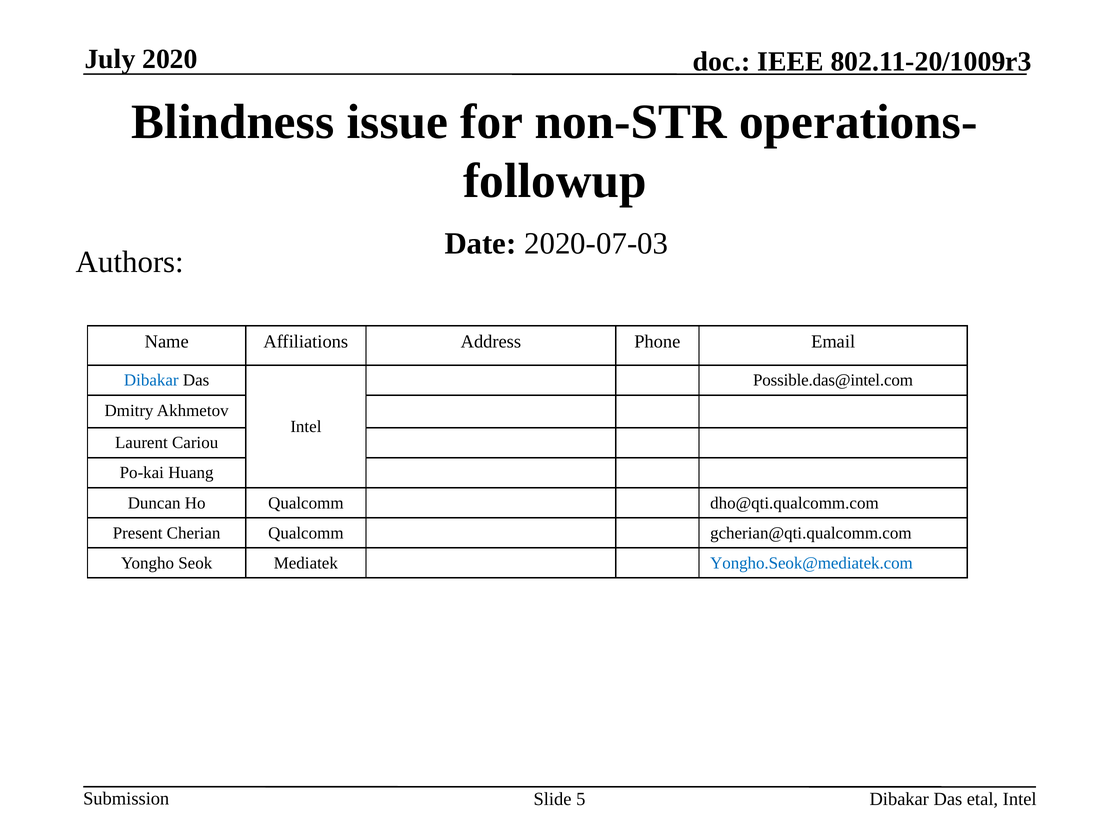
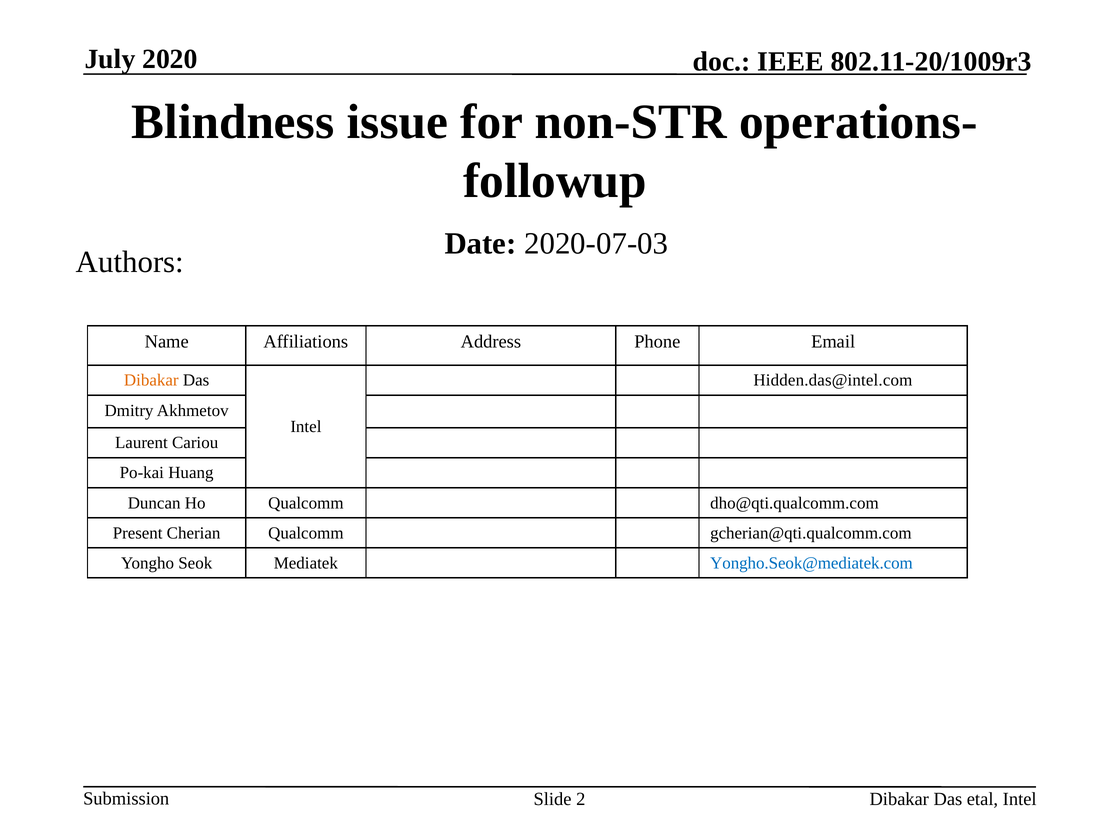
Dibakar colour: blue -> orange (151, 380)
Possible.das@intel.com: Possible.das@intel.com -> Hidden.das@intel.com (833, 380)
5: 5 -> 2 (581, 798)
